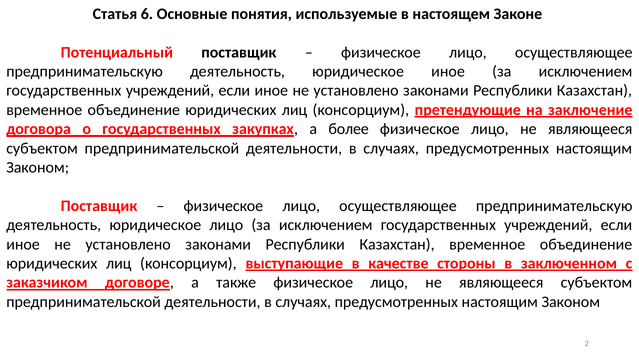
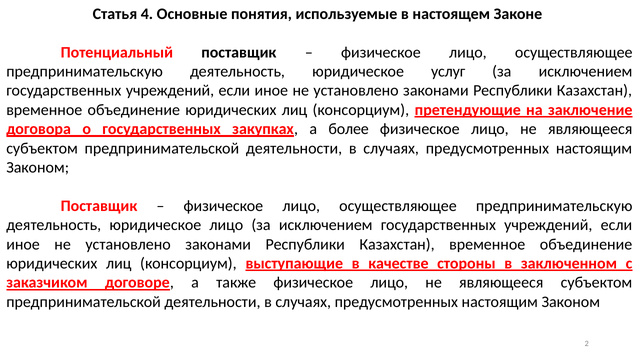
6: 6 -> 4 (147, 14)
юридическое иное: иное -> услуг (448, 71)
